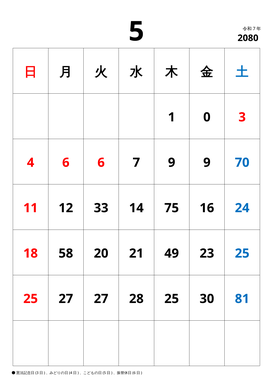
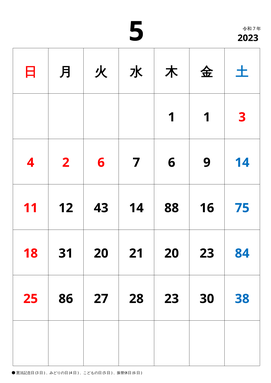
2080: 2080 -> 2023 (248, 38)
1 0: 0 -> 1 (207, 117)
4 6: 6 -> 2 (66, 163)
7 9: 9 -> 6 (172, 163)
9 70: 70 -> 14 (242, 163)
33: 33 -> 43 (101, 208)
75: 75 -> 88 (172, 208)
24: 24 -> 75 (242, 208)
58: 58 -> 31 (66, 254)
21 49: 49 -> 20 (172, 254)
23 25: 25 -> 84 (242, 254)
25 27: 27 -> 86 (66, 299)
28 25: 25 -> 23 (172, 299)
81: 81 -> 38 (242, 299)
